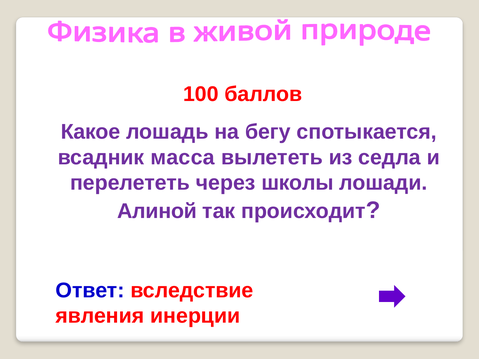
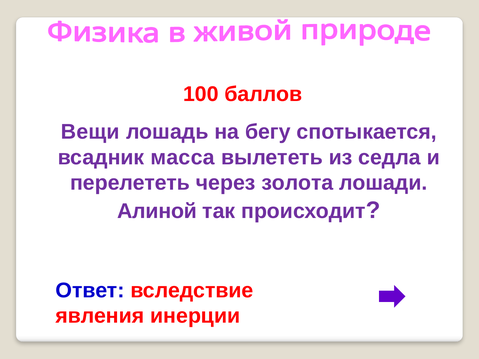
Какое: Какое -> Вещи (90, 132)
школы: школы -> золота (297, 183)
